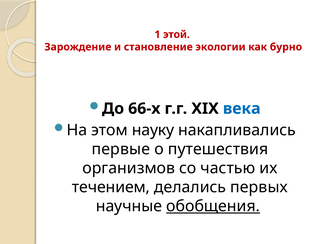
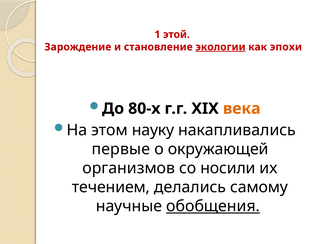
экологии underline: none -> present (221, 47)
бурно: бурно -> эпохи (286, 47)
66-х: 66-х -> 80-х (144, 109)
века colour: blue -> orange (242, 109)
путешествия: путешествия -> окружающей (218, 150)
частью: частью -> носили (228, 169)
первых: первых -> самому (259, 188)
